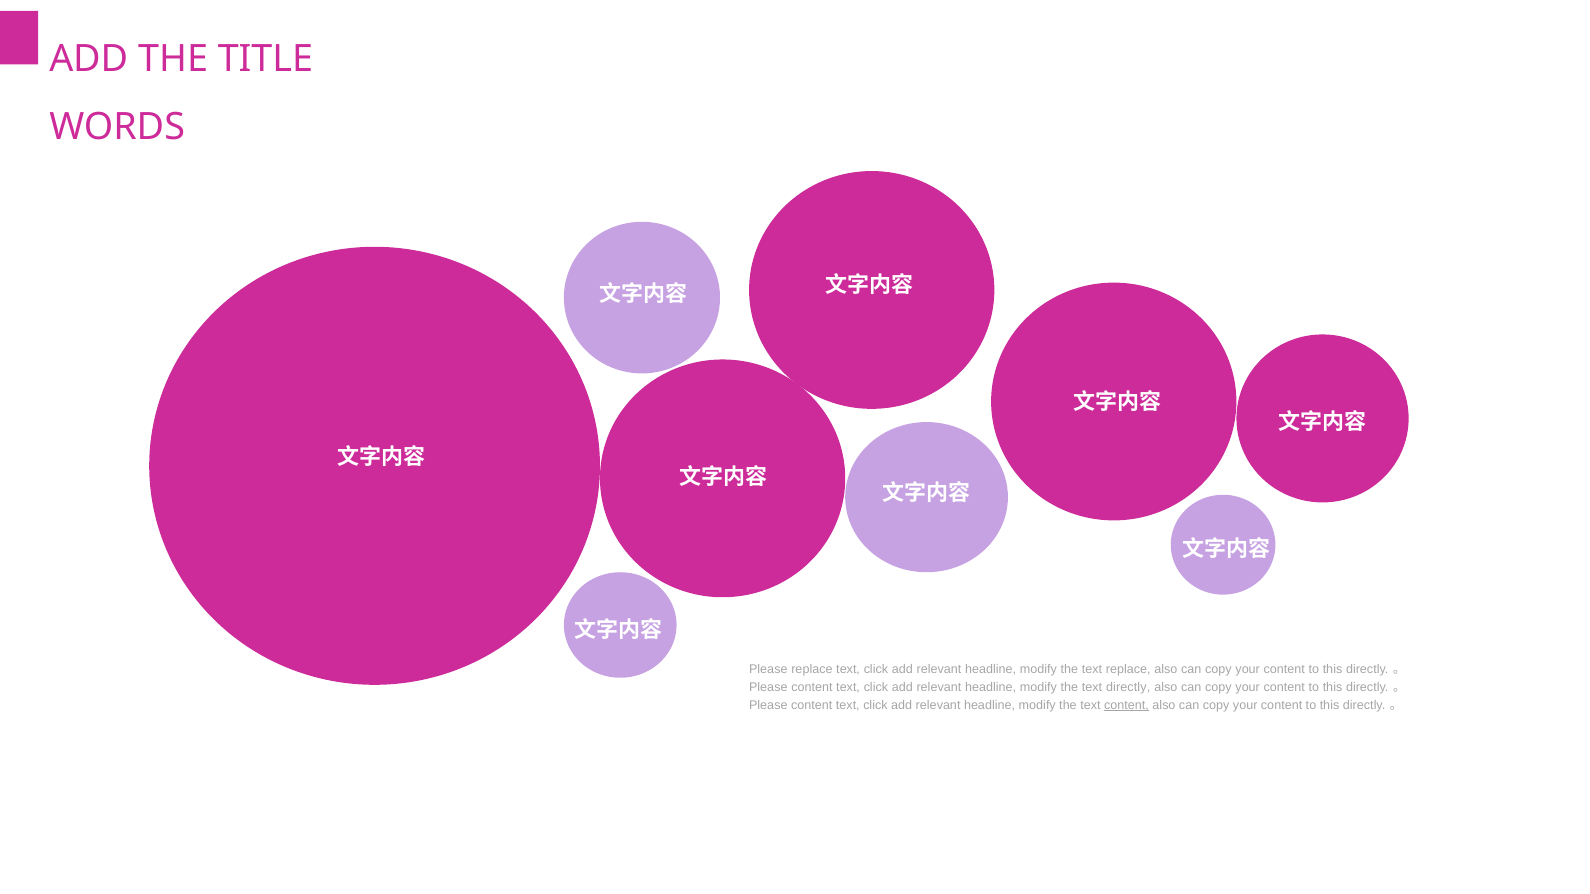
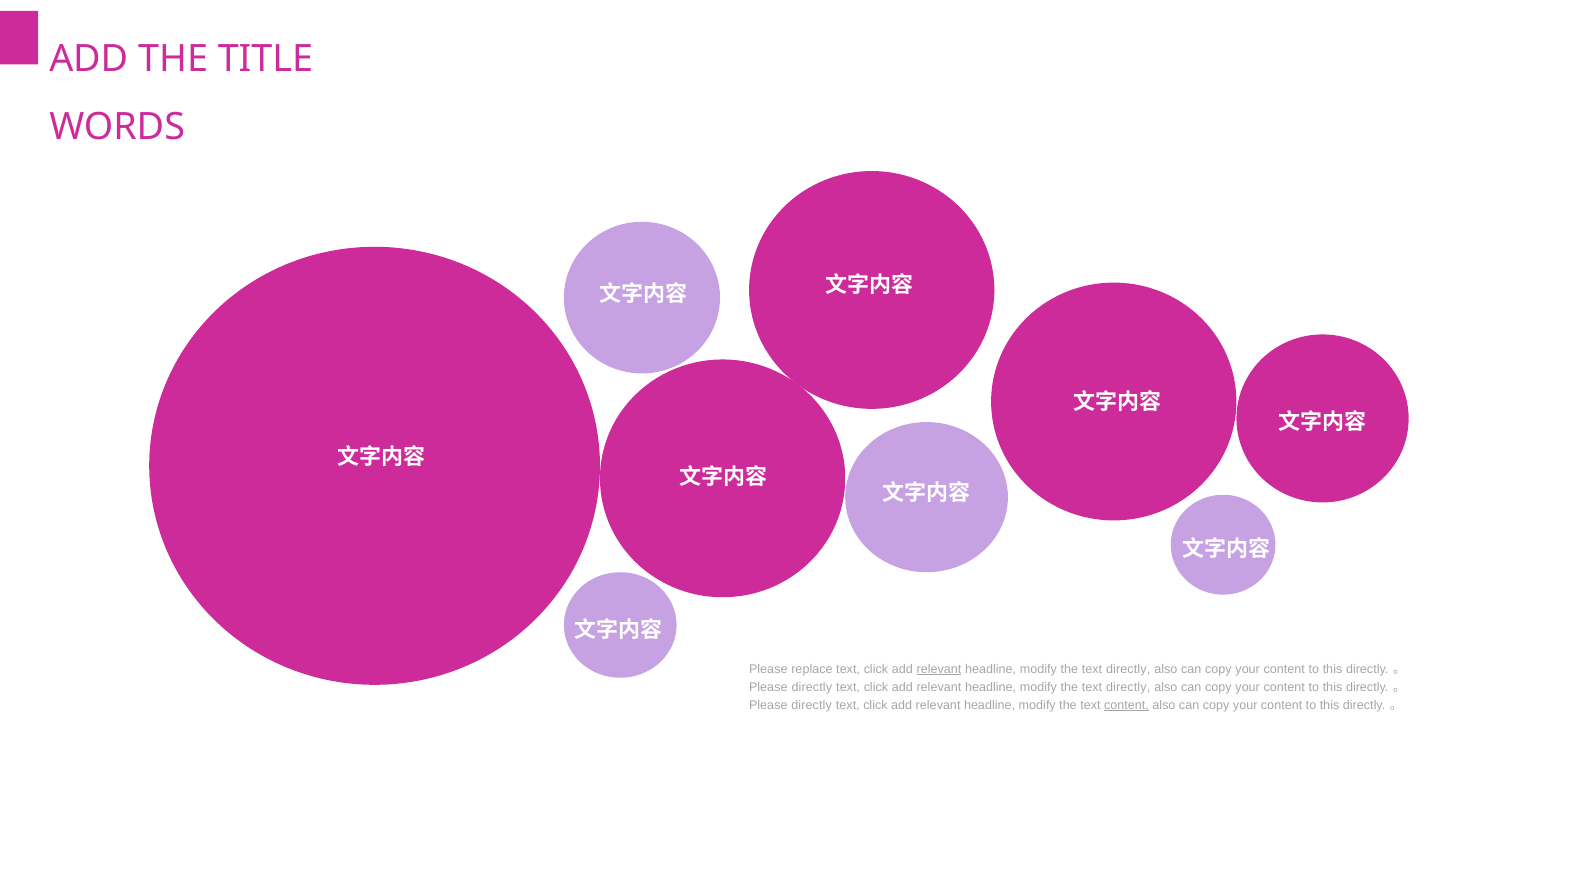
relevant underline: none -> present (939, 669)
replace: replace -> directly (1128, 669)
content: content -> directly (812, 687)
content: content -> directly (812, 705)
